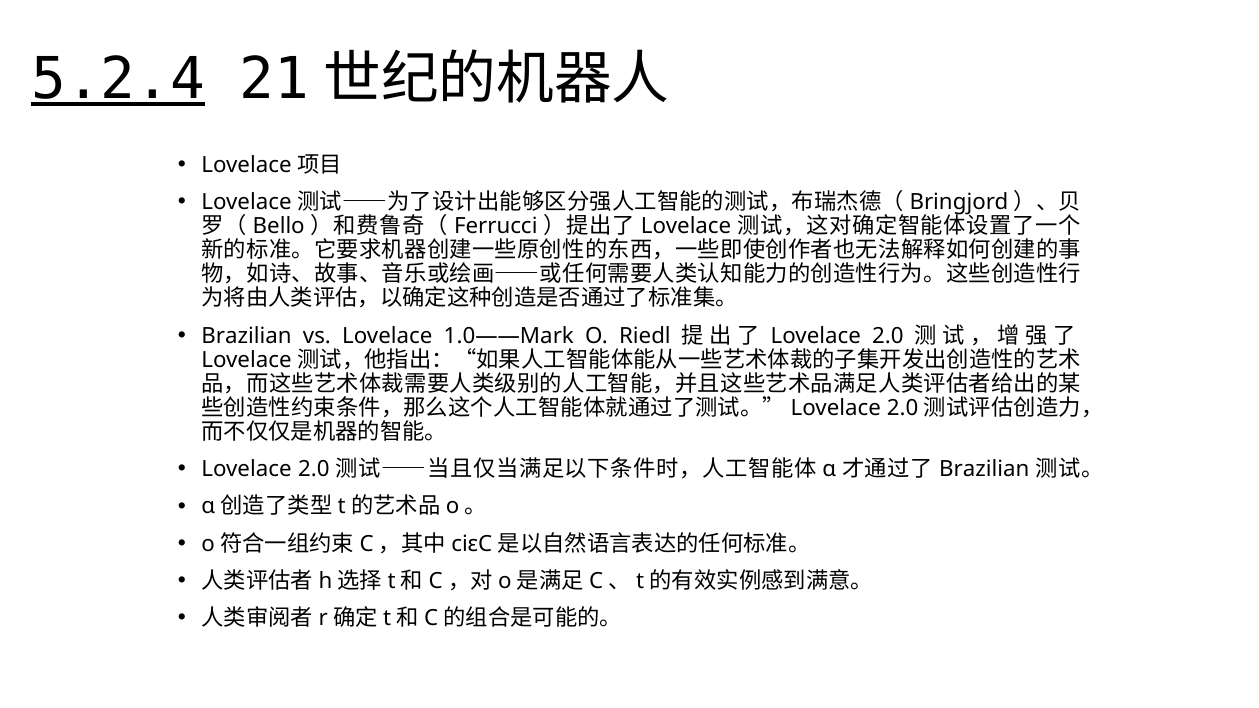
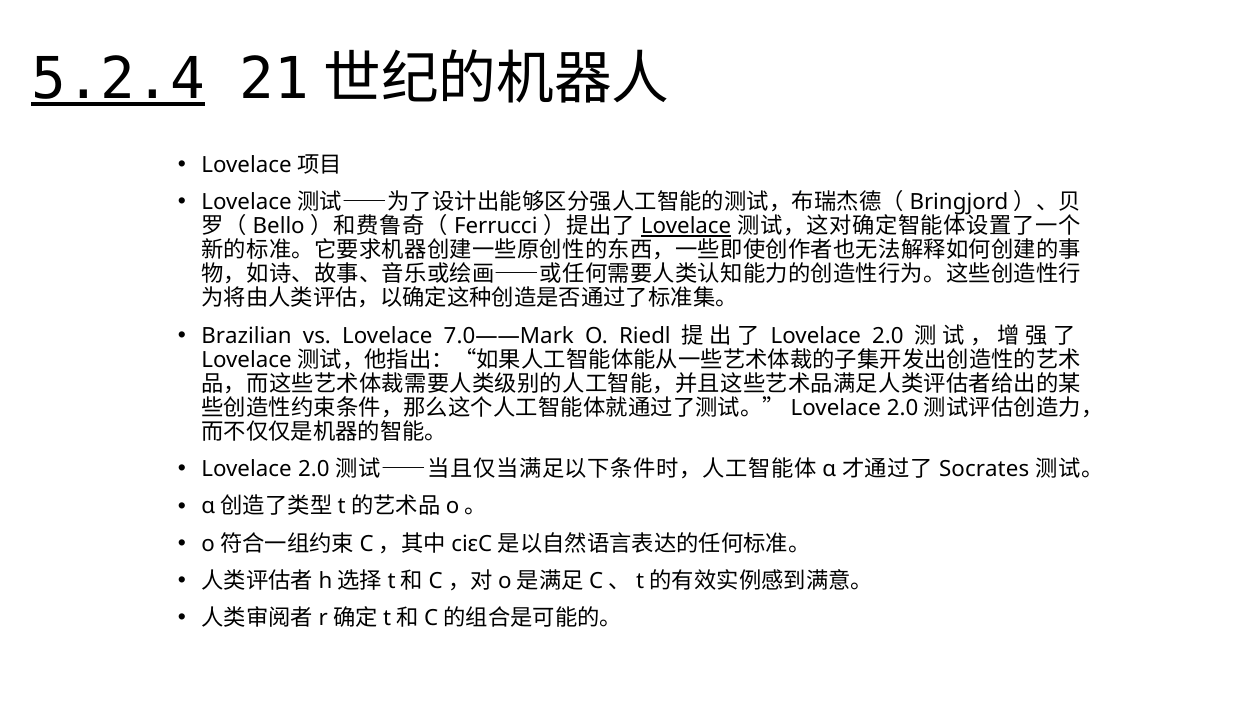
Lovelace underline: none -> present (686, 226)
1.0——Mark: 1.0——Mark -> 7.0——Mark (509, 336)
Brazilian: Brazilian -> Socrates (984, 469)
